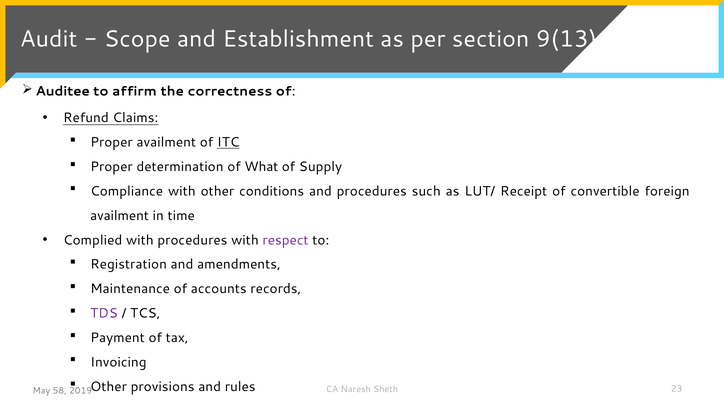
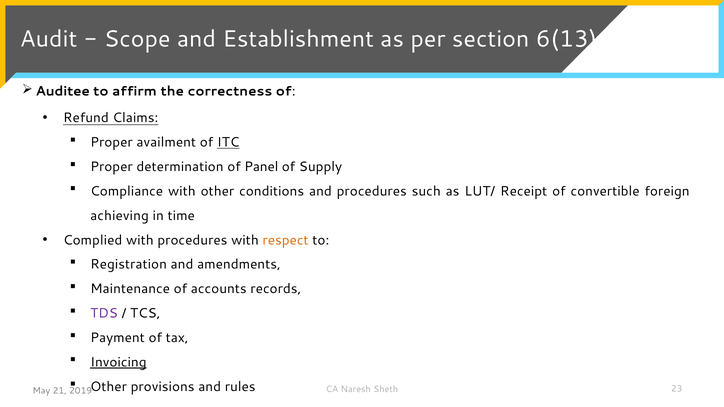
9(13: 9(13 -> 6(13 (566, 39)
What: What -> Panel (261, 167)
availment: availment -> achieving (120, 216)
respect colour: purple -> orange (286, 240)
Invoicing underline: none -> present (118, 362)
58: 58 -> 21 (60, 391)
